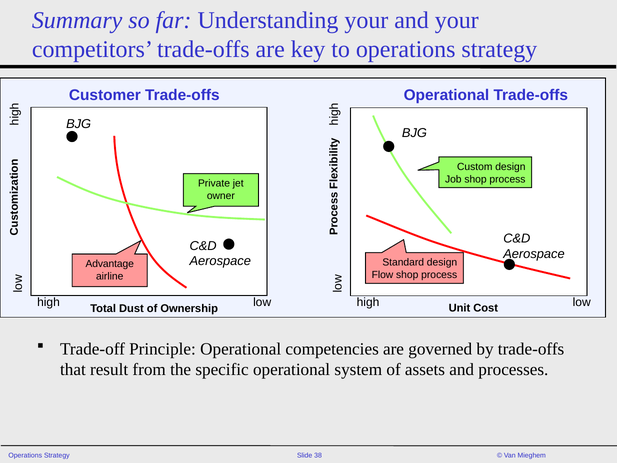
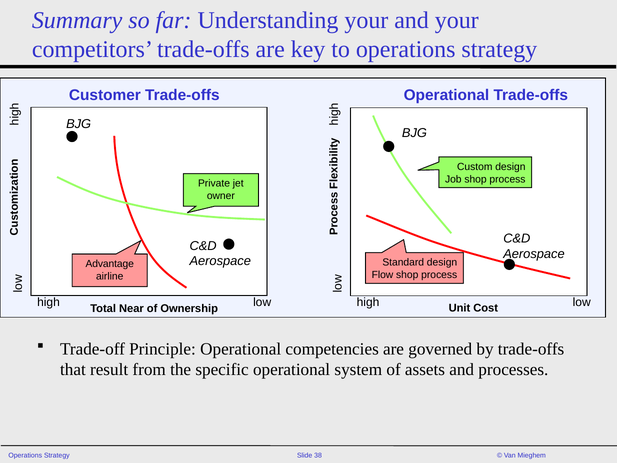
Dust: Dust -> Near (131, 308)
